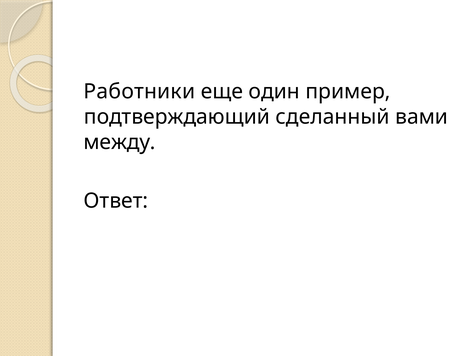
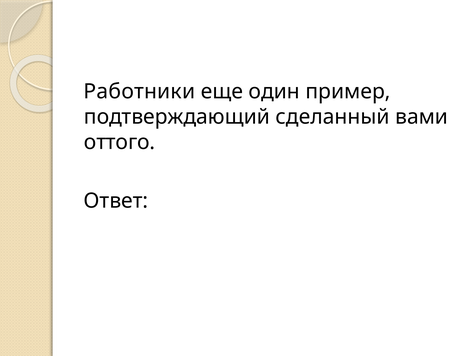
между: между -> оттого (120, 142)
